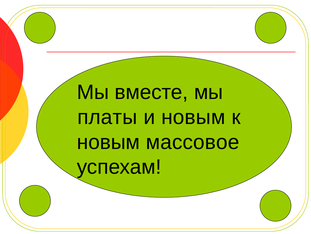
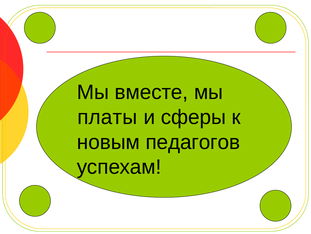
и новым: новым -> сферы (193, 117)
массовое: массовое -> педагогов (193, 142)
